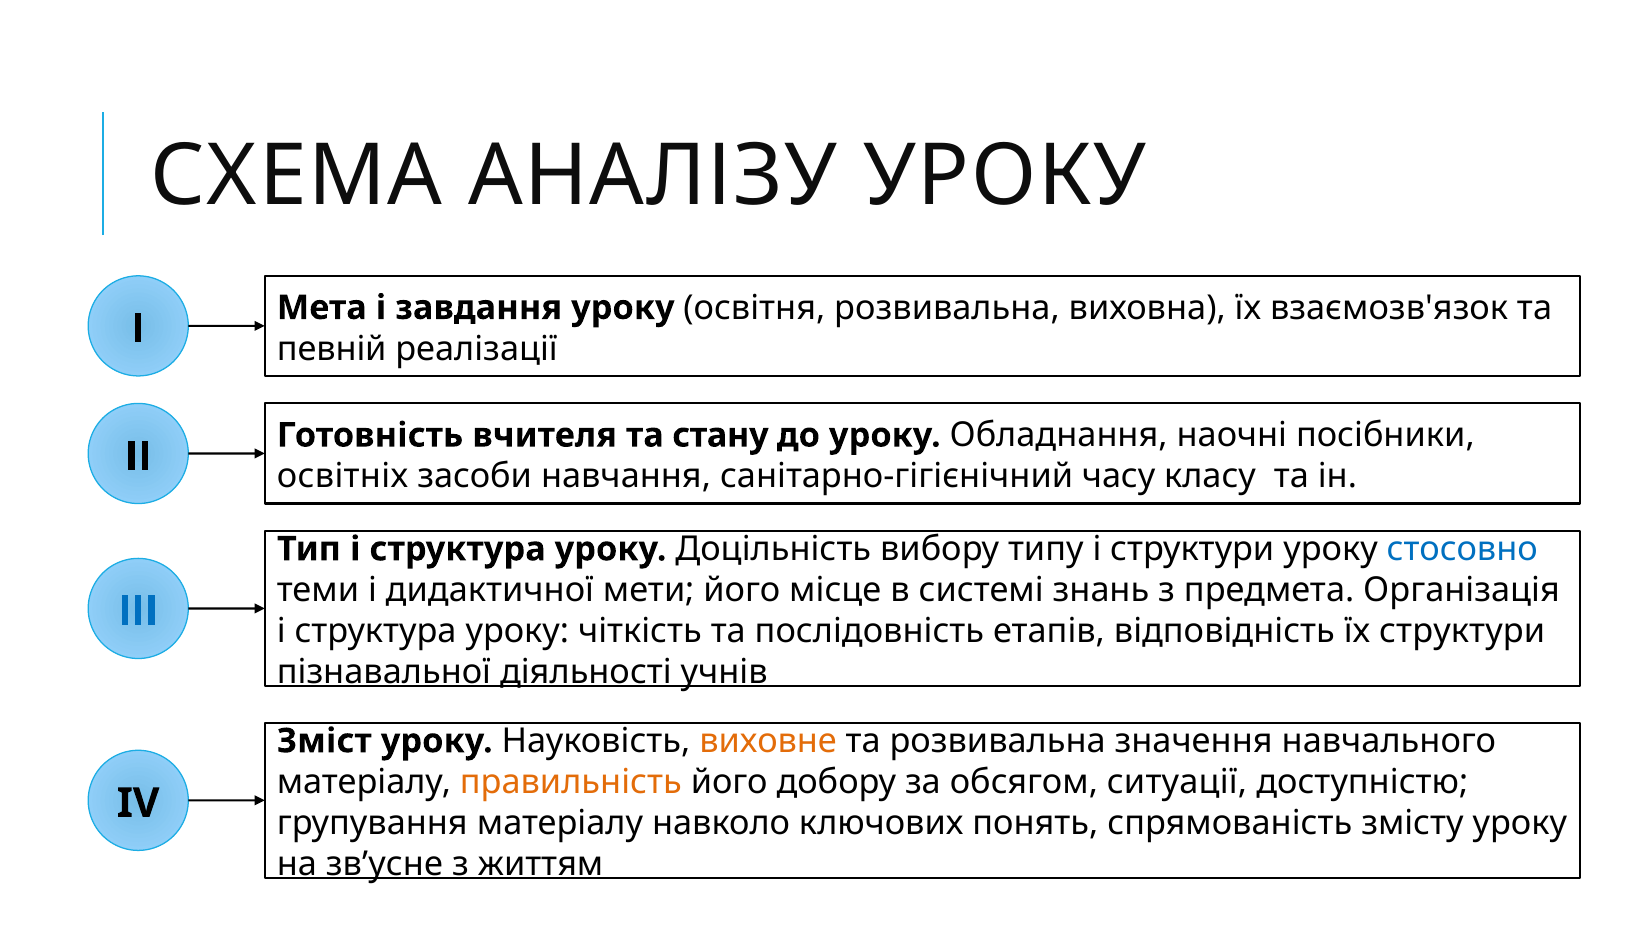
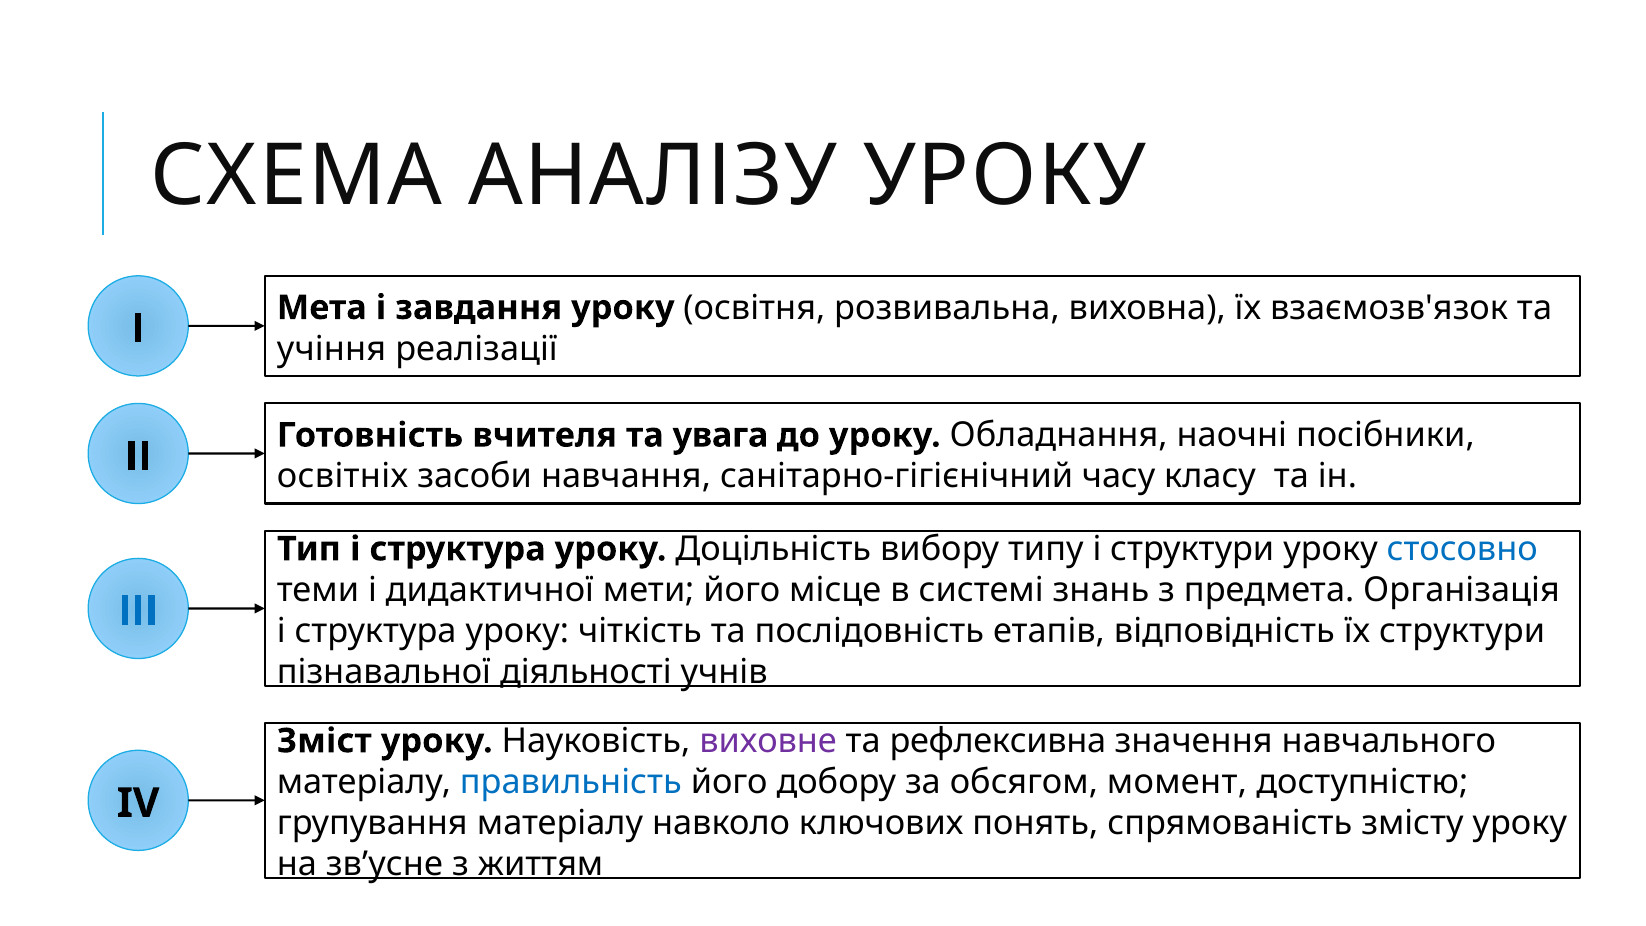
певній: певній -> учіння (332, 349)
стану: стану -> увага (720, 435)
виховне colour: orange -> purple (768, 741)
та розвивальна: розвивальна -> рефлексивна (998, 741)
правильність colour: orange -> blue (571, 782)
ситуації: ситуації -> момент (1177, 782)
